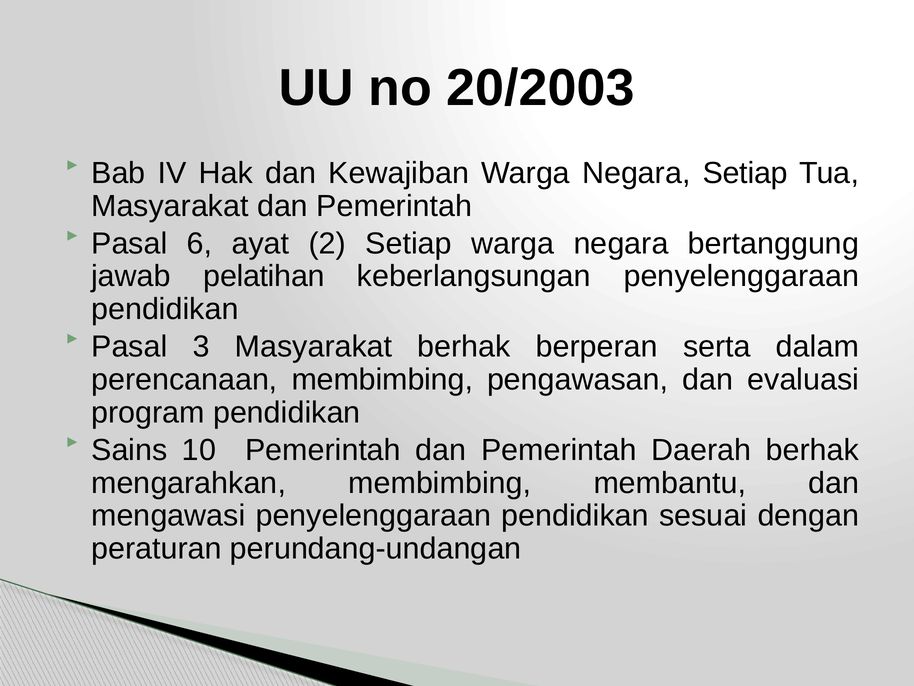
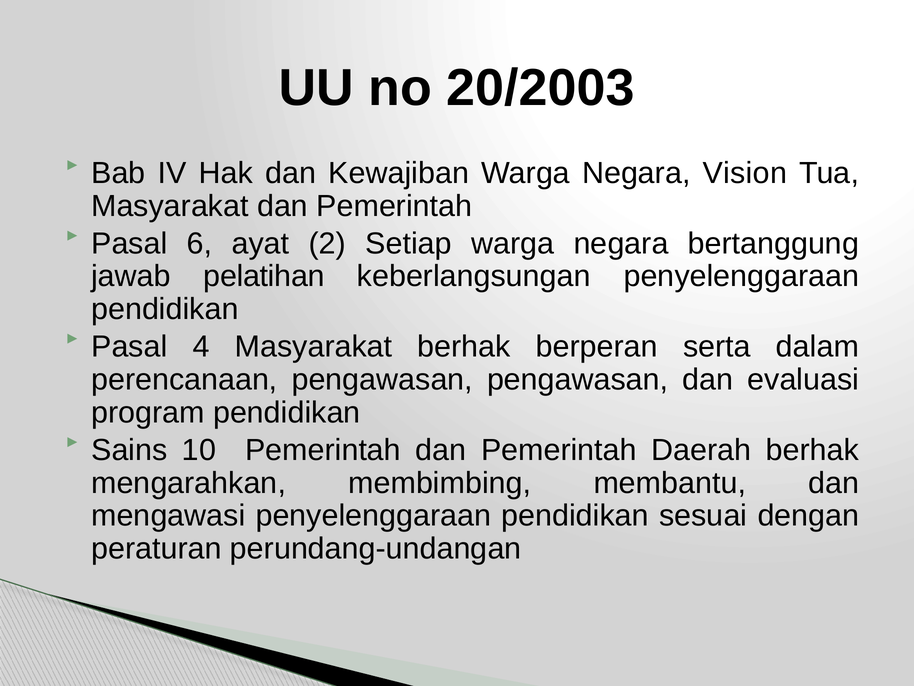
Negara Setiap: Setiap -> Vision (745, 173)
3: 3 -> 4 (201, 347)
perencanaan membimbing: membimbing -> pengawasan (382, 379)
